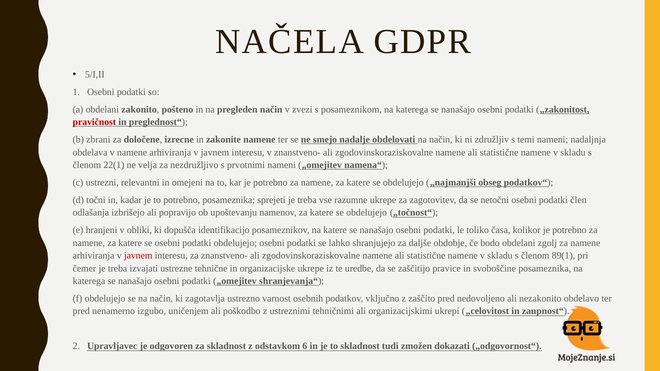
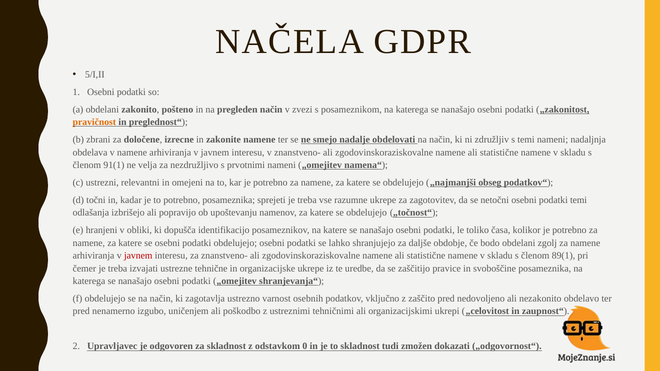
pravičnost colour: red -> orange (94, 122)
22(1: 22(1 -> 91(1 (114, 165)
podatki člen: člen -> temi (579, 200)
6: 6 -> 0 (305, 347)
